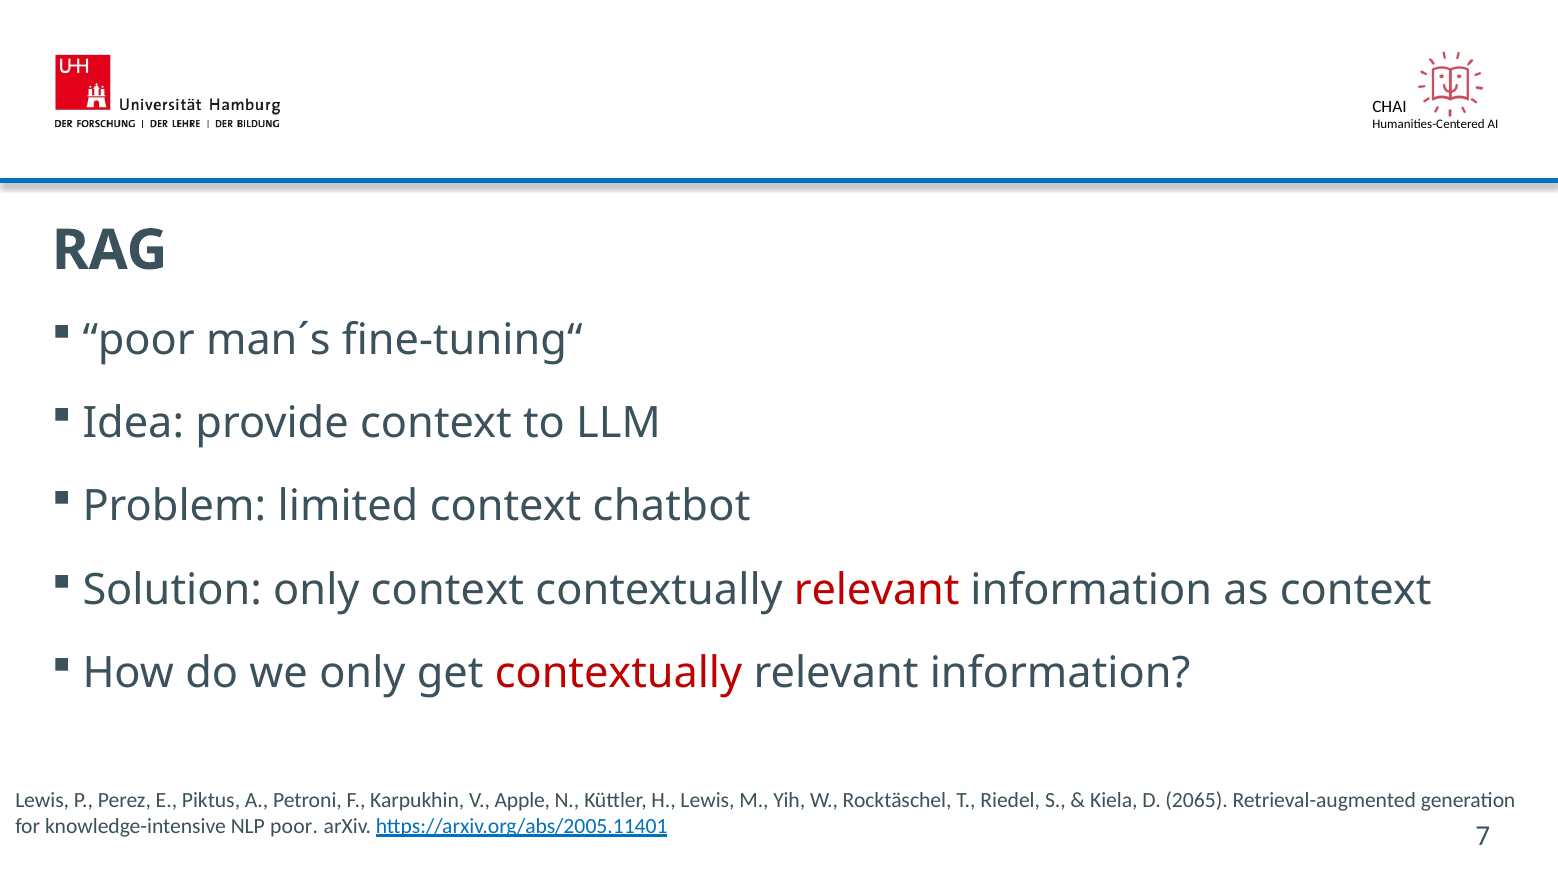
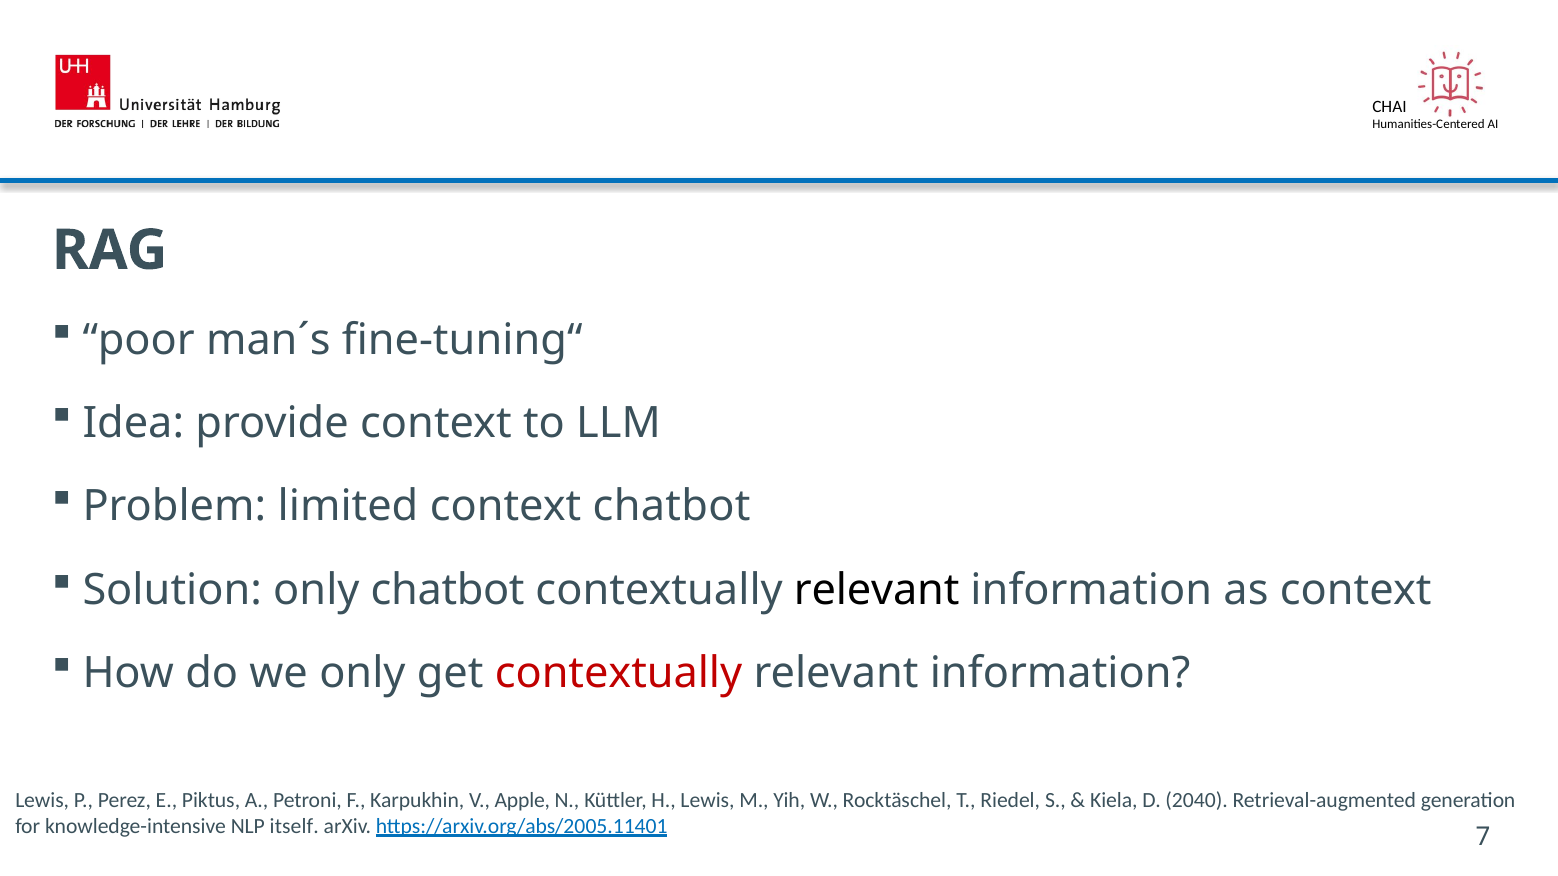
only context: context -> chatbot (448, 590)
relevant colour: red -> black (877, 590)
2065: 2065 -> 2040 (1197, 800)
NLP poor: poor -> itself (294, 826)
